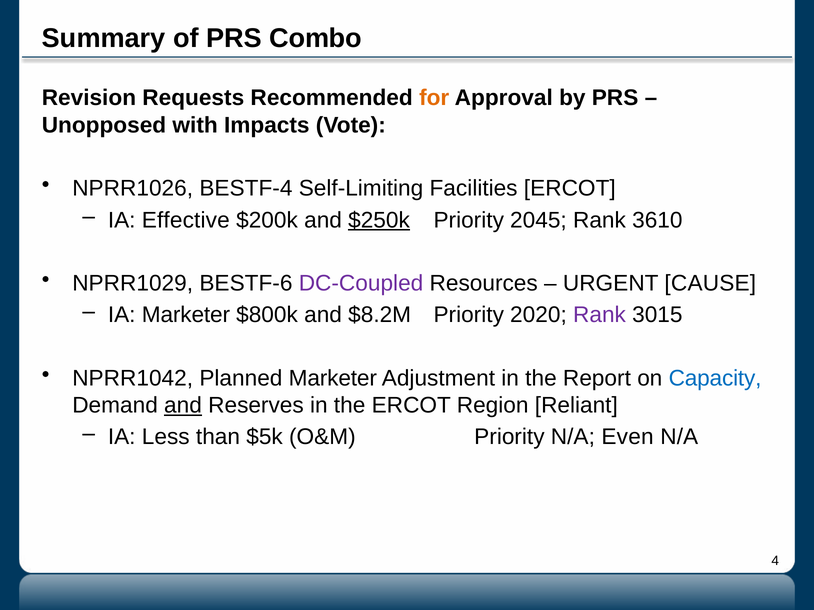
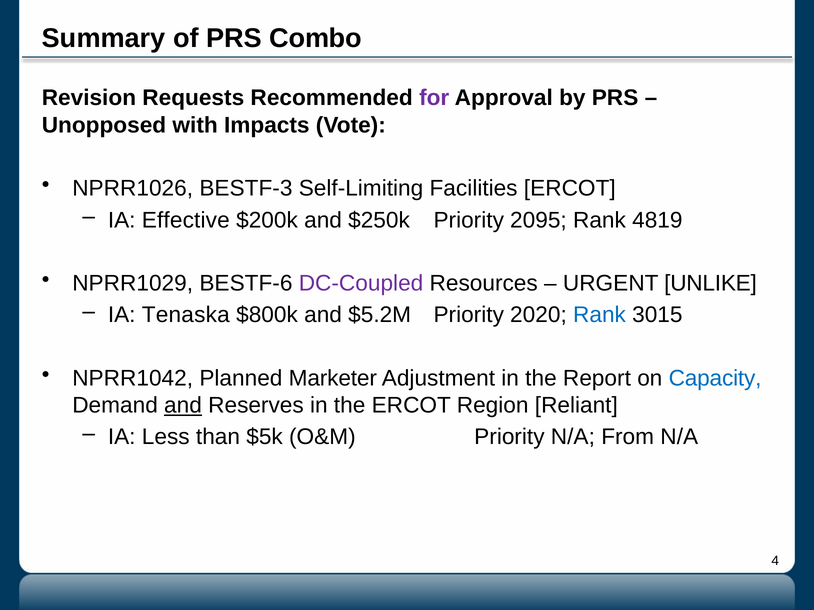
for colour: orange -> purple (434, 98)
BESTF-4: BESTF-4 -> BESTF-3 (246, 189)
$250k underline: present -> none (379, 220)
2045: 2045 -> 2095 (538, 220)
3610: 3610 -> 4819 (657, 220)
CAUSE: CAUSE -> UNLIKE (711, 284)
IA Marketer: Marketer -> Tenaska (186, 315)
$8.2M: $8.2M -> $5.2M (380, 315)
Rank colour: purple -> blue (599, 315)
Even: Even -> From (628, 437)
